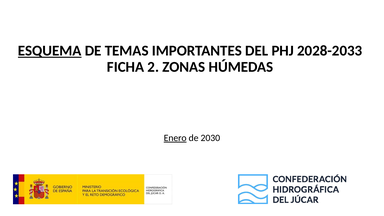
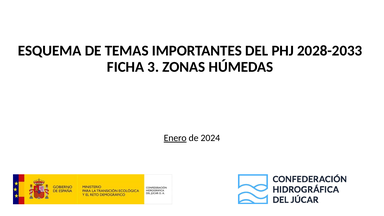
ESQUEMA underline: present -> none (50, 51)
2: 2 -> 3 (153, 67)
2030: 2030 -> 2024 (210, 138)
